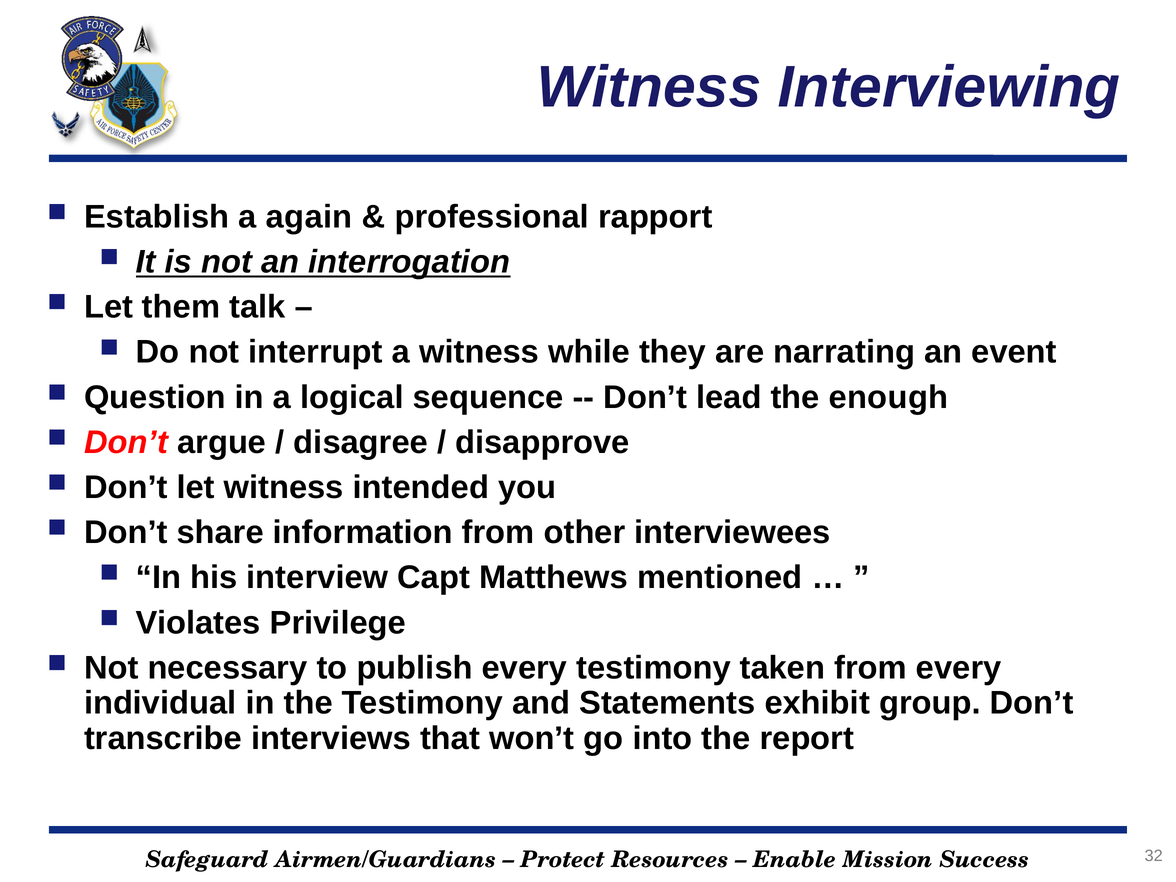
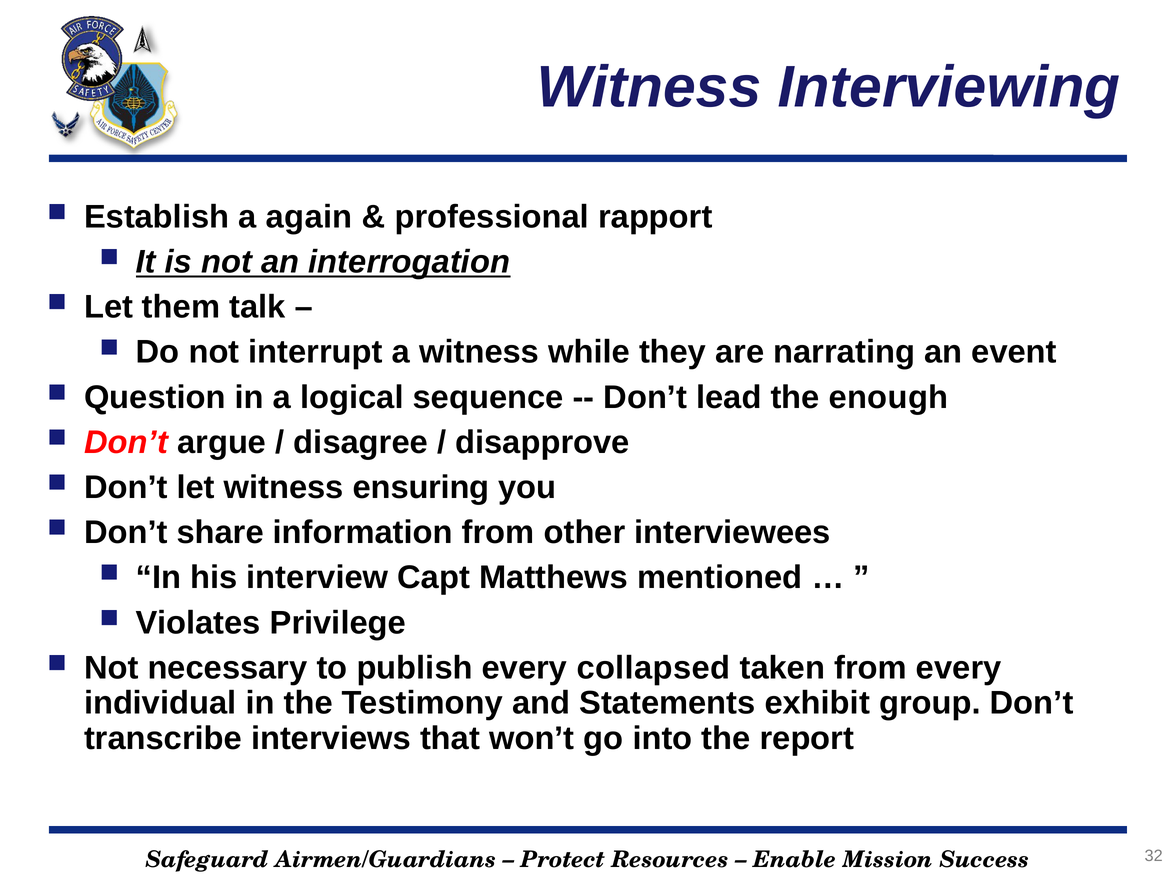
intended: intended -> ensuring (421, 487)
every testimony: testimony -> collapsed (653, 668)
